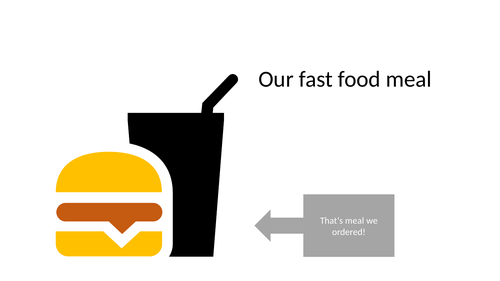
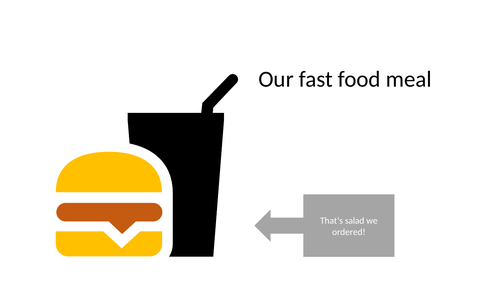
That‘s meal: meal -> salad (355, 221)
